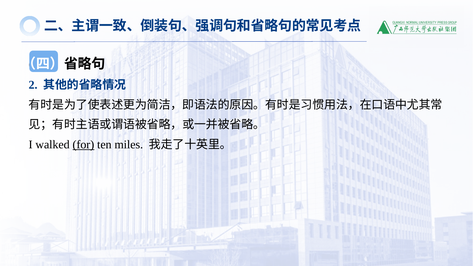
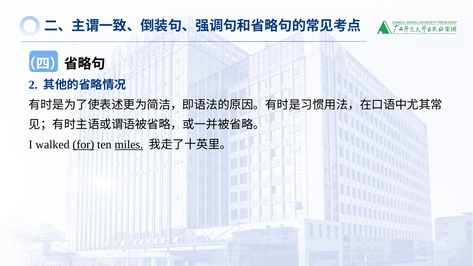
miles underline: none -> present (129, 145)
